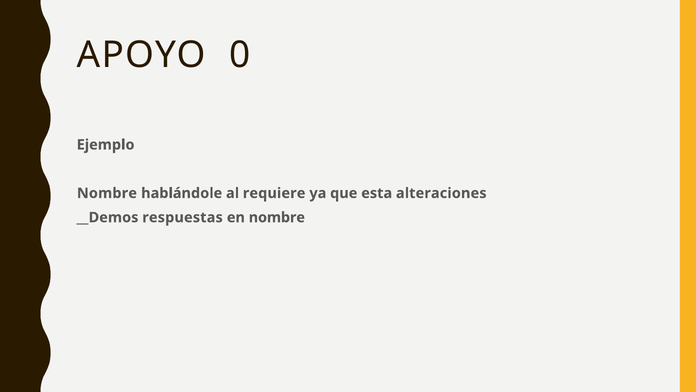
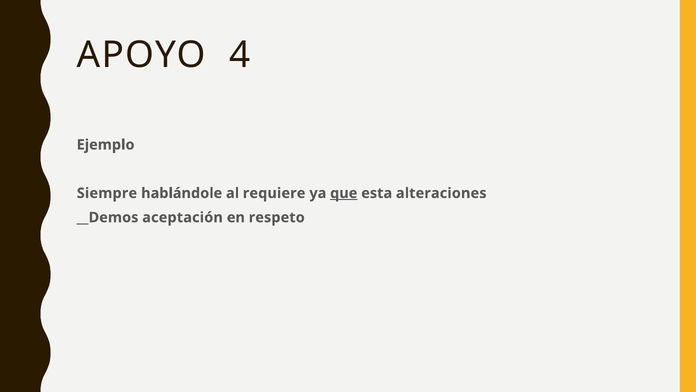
0: 0 -> 4 (240, 55)
Nombre: Nombre -> Siempre (107, 193)
que underline: none -> present (344, 193)
respuestas: respuestas -> aceptación (183, 217)
en nombre: nombre -> respeto (277, 217)
